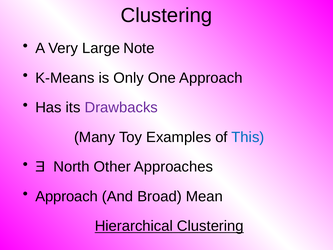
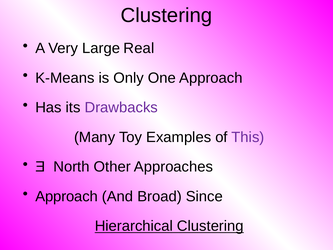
Note: Note -> Real (139, 48)
This colour: blue -> purple (248, 137)
Mean: Mean -> Since (204, 196)
